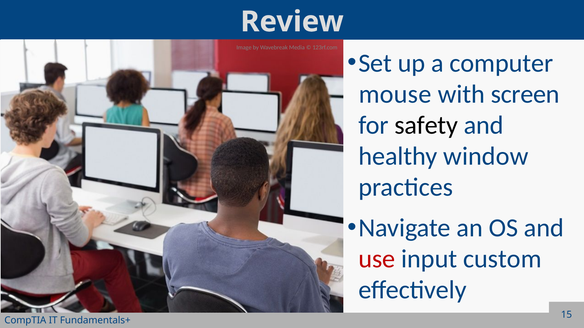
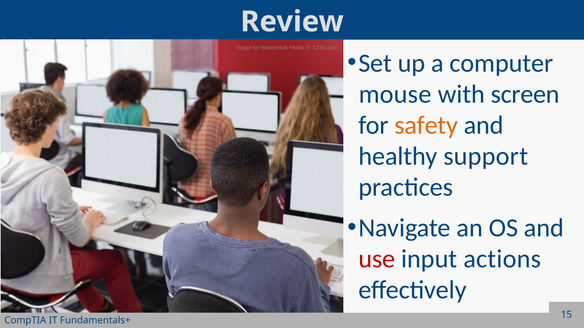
safety colour: black -> orange (426, 125)
window: window -> support (486, 156)
custom: custom -> actions (502, 259)
